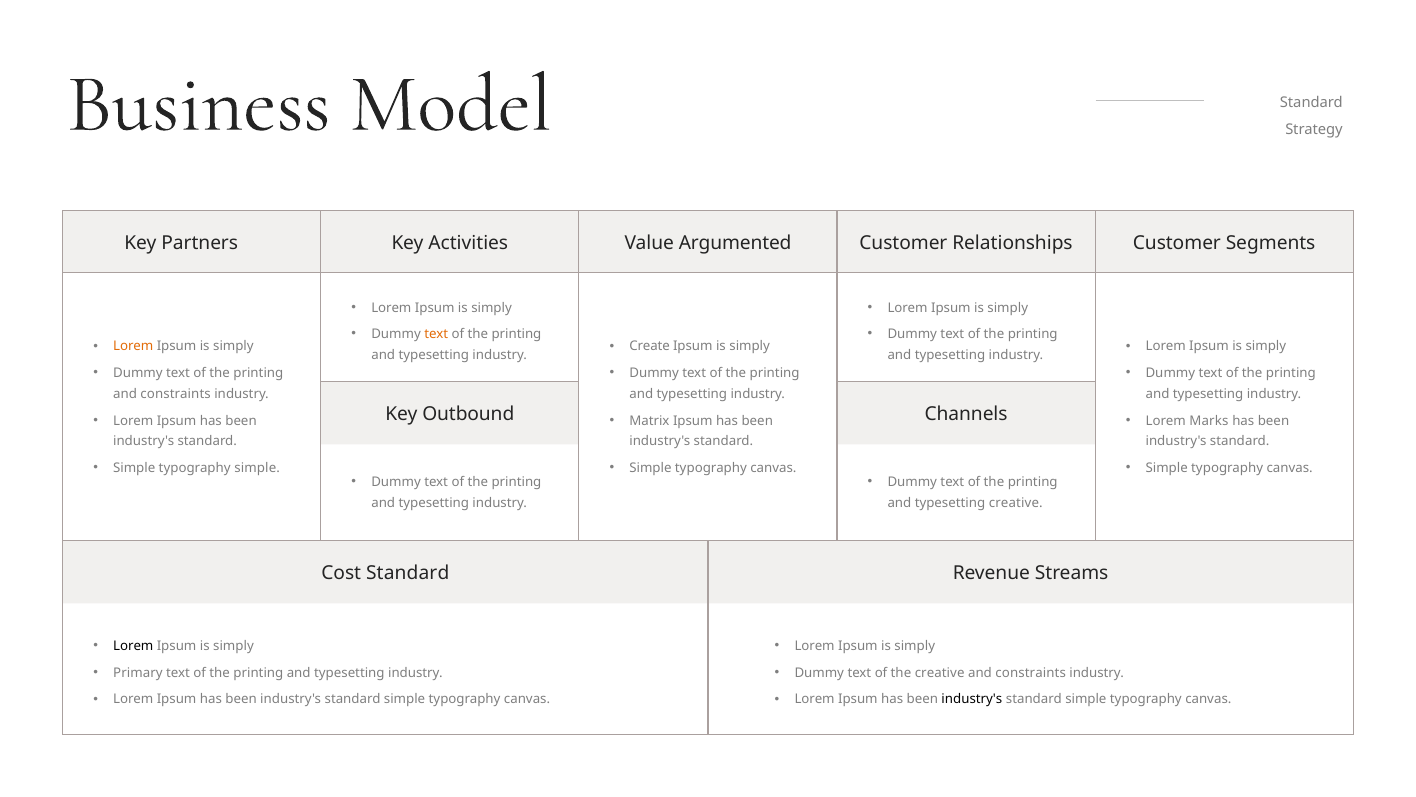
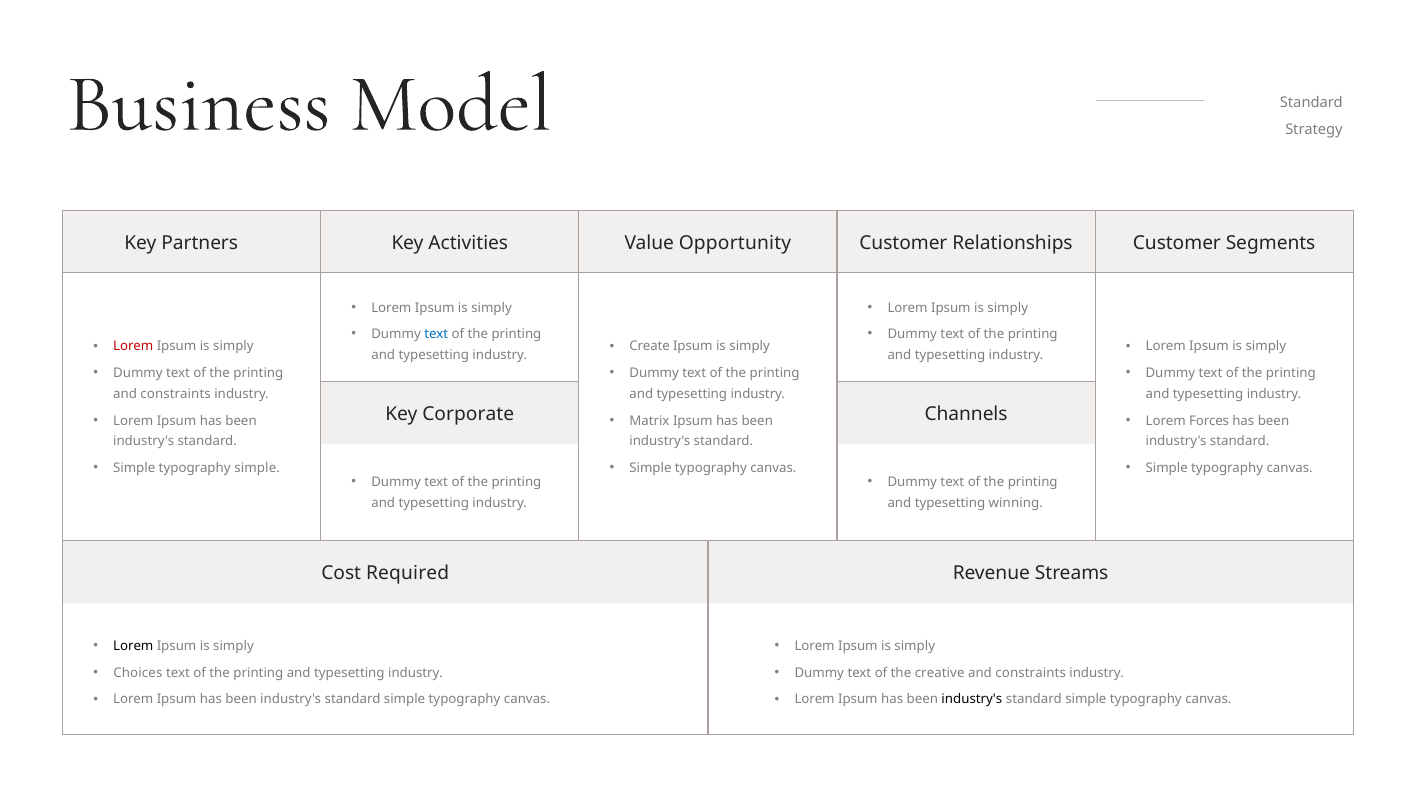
Argumented: Argumented -> Opportunity (735, 243)
text colour: orange -> blue (436, 334)
Lorem colour: orange -> red (133, 346)
Outbound: Outbound -> Corporate (468, 414)
Marks: Marks -> Forces (1209, 420)
typesetting creative: creative -> winning (1016, 503)
Cost Standard: Standard -> Required (408, 573)
Primary: Primary -> Choices (138, 672)
